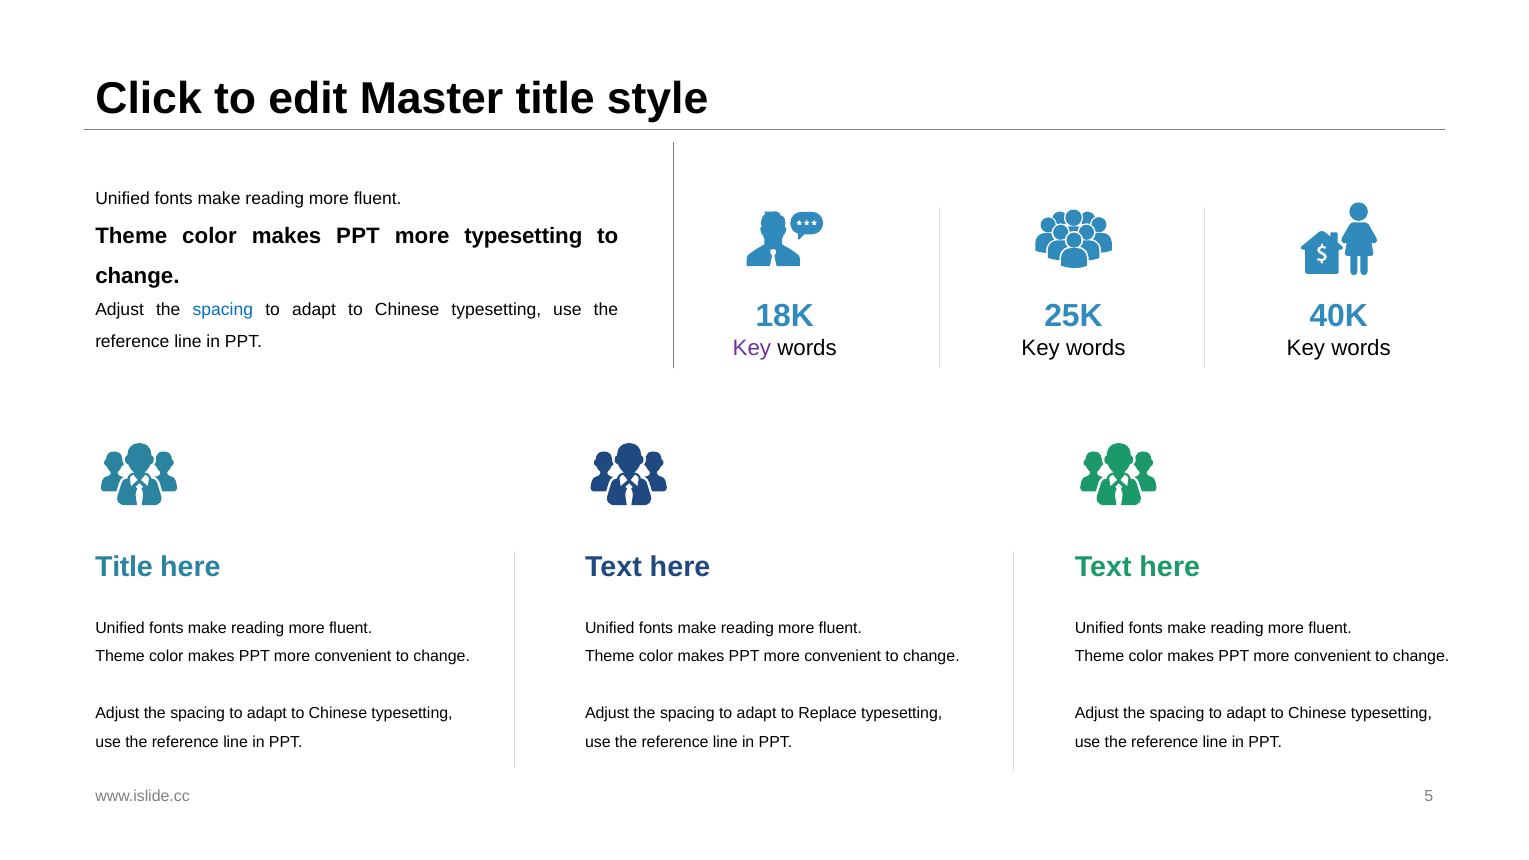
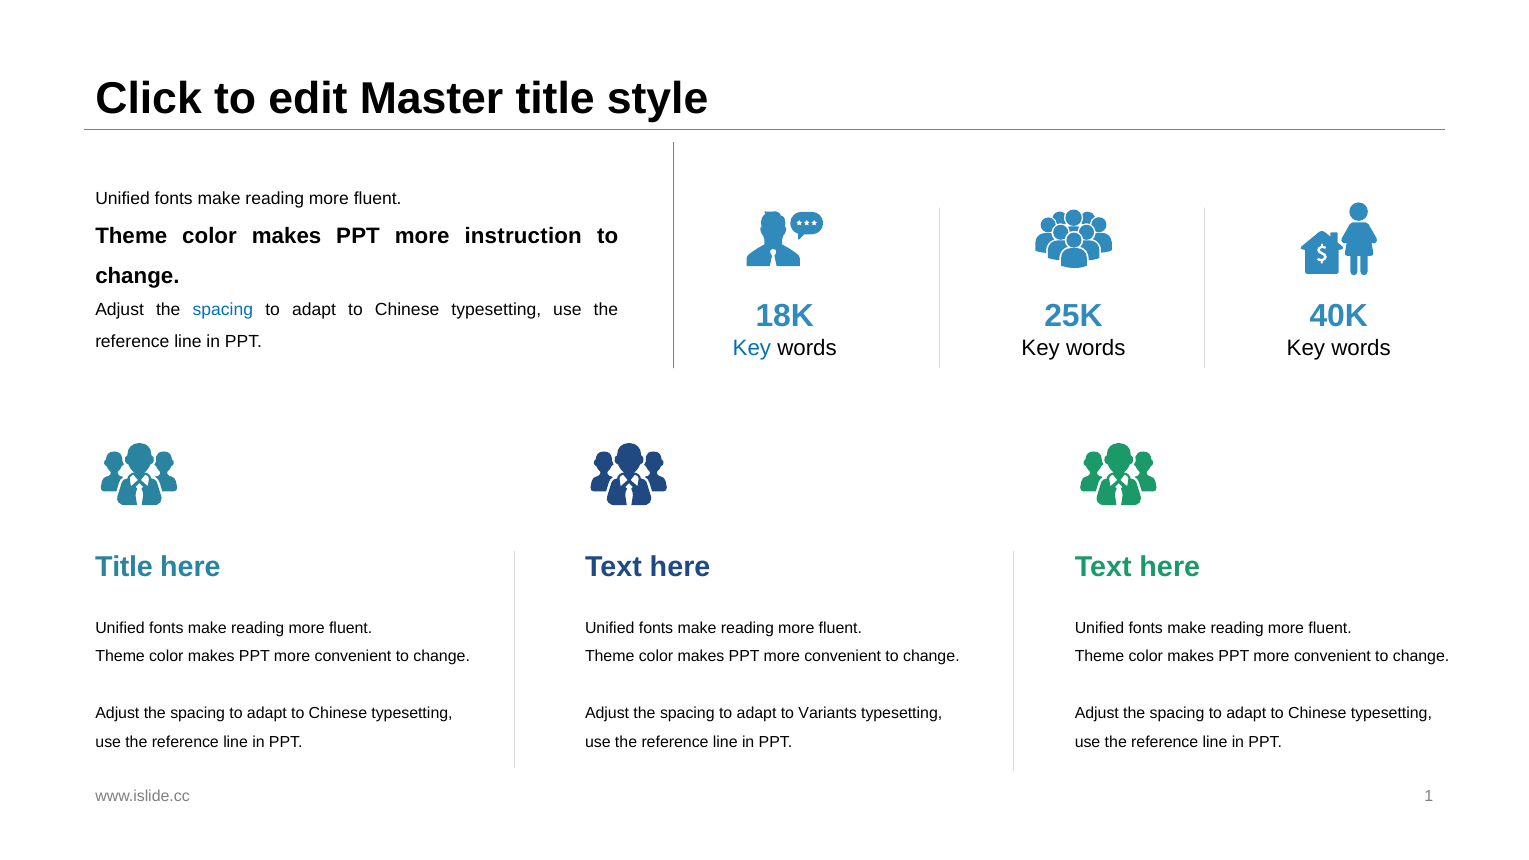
more typesetting: typesetting -> instruction (523, 236)
Key colour: purple -> blue (752, 348)
Replace: Replace -> Variants (828, 714)
5: 5 -> 1 (1429, 797)
